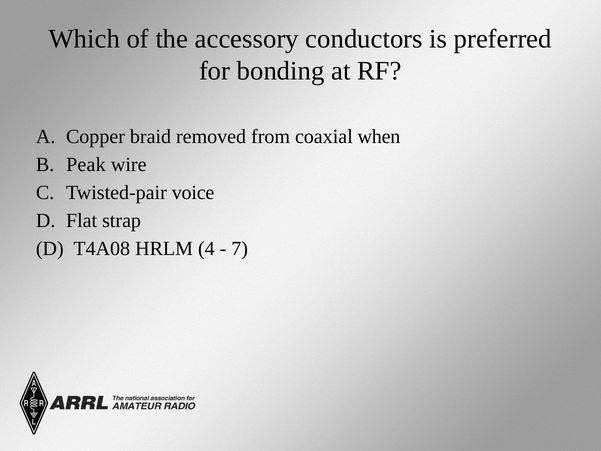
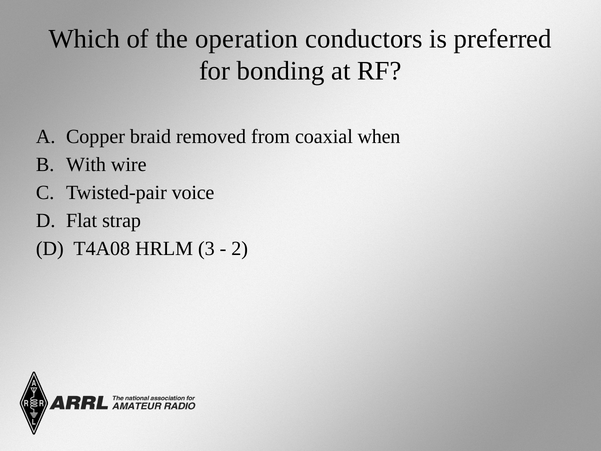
accessory: accessory -> operation (247, 39)
Peak: Peak -> With (86, 165)
4: 4 -> 3 (206, 249)
7: 7 -> 2 (240, 249)
